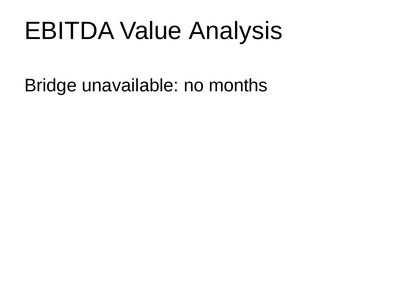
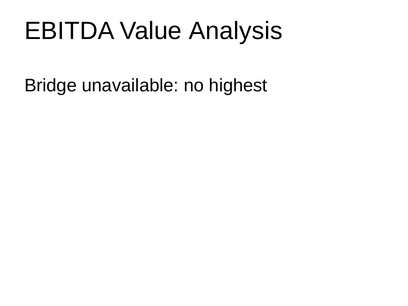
months: months -> highest (238, 86)
